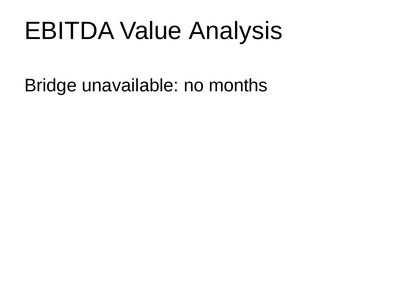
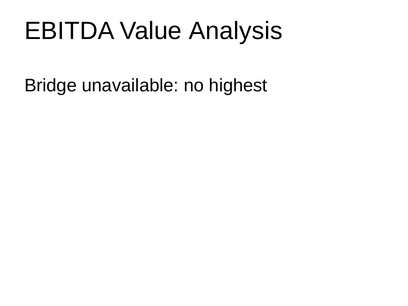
months: months -> highest (238, 86)
